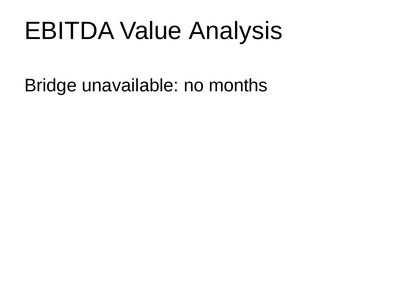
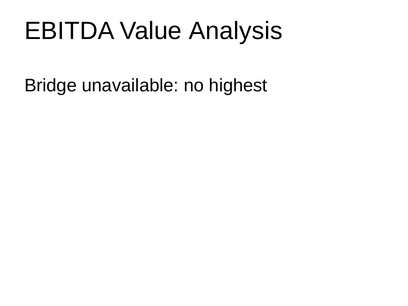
months: months -> highest (238, 86)
